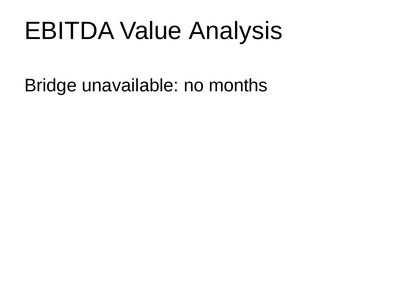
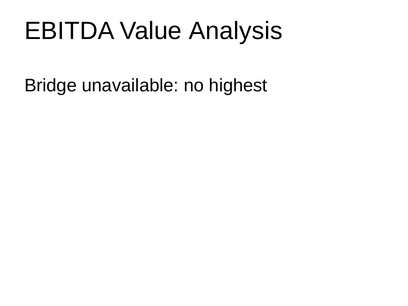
months: months -> highest (238, 86)
